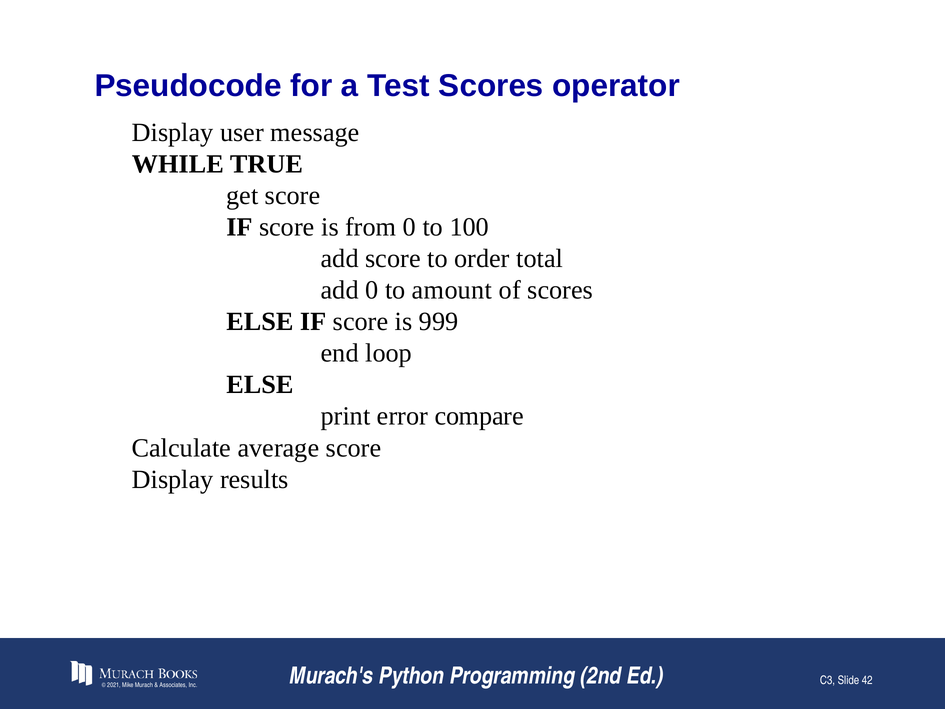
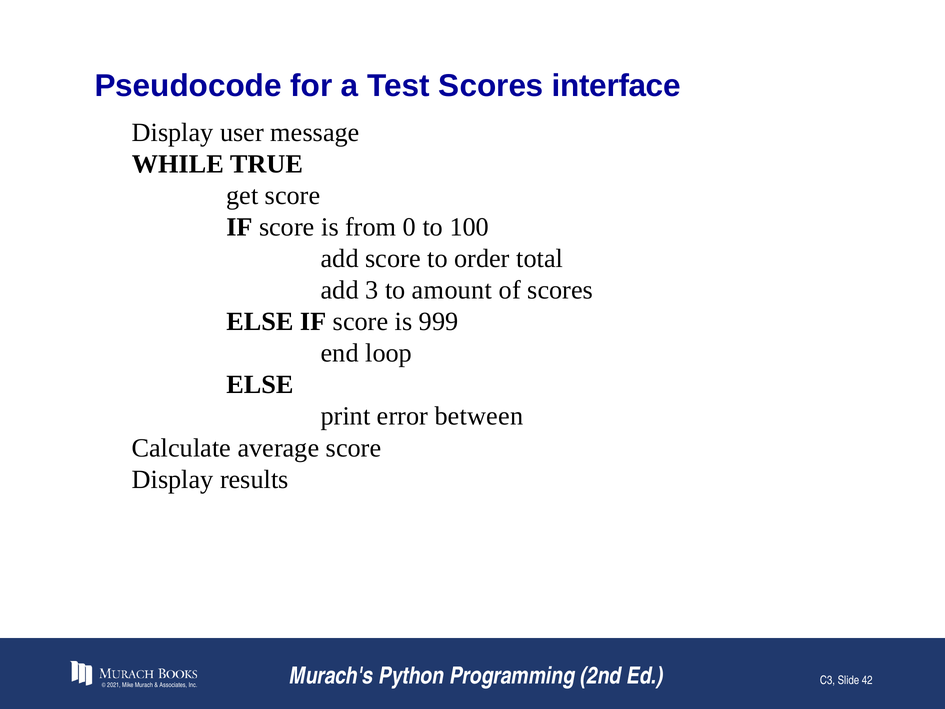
operator: operator -> interface (616, 86)
add 0: 0 -> 3 (372, 290)
compare: compare -> between (479, 416)
